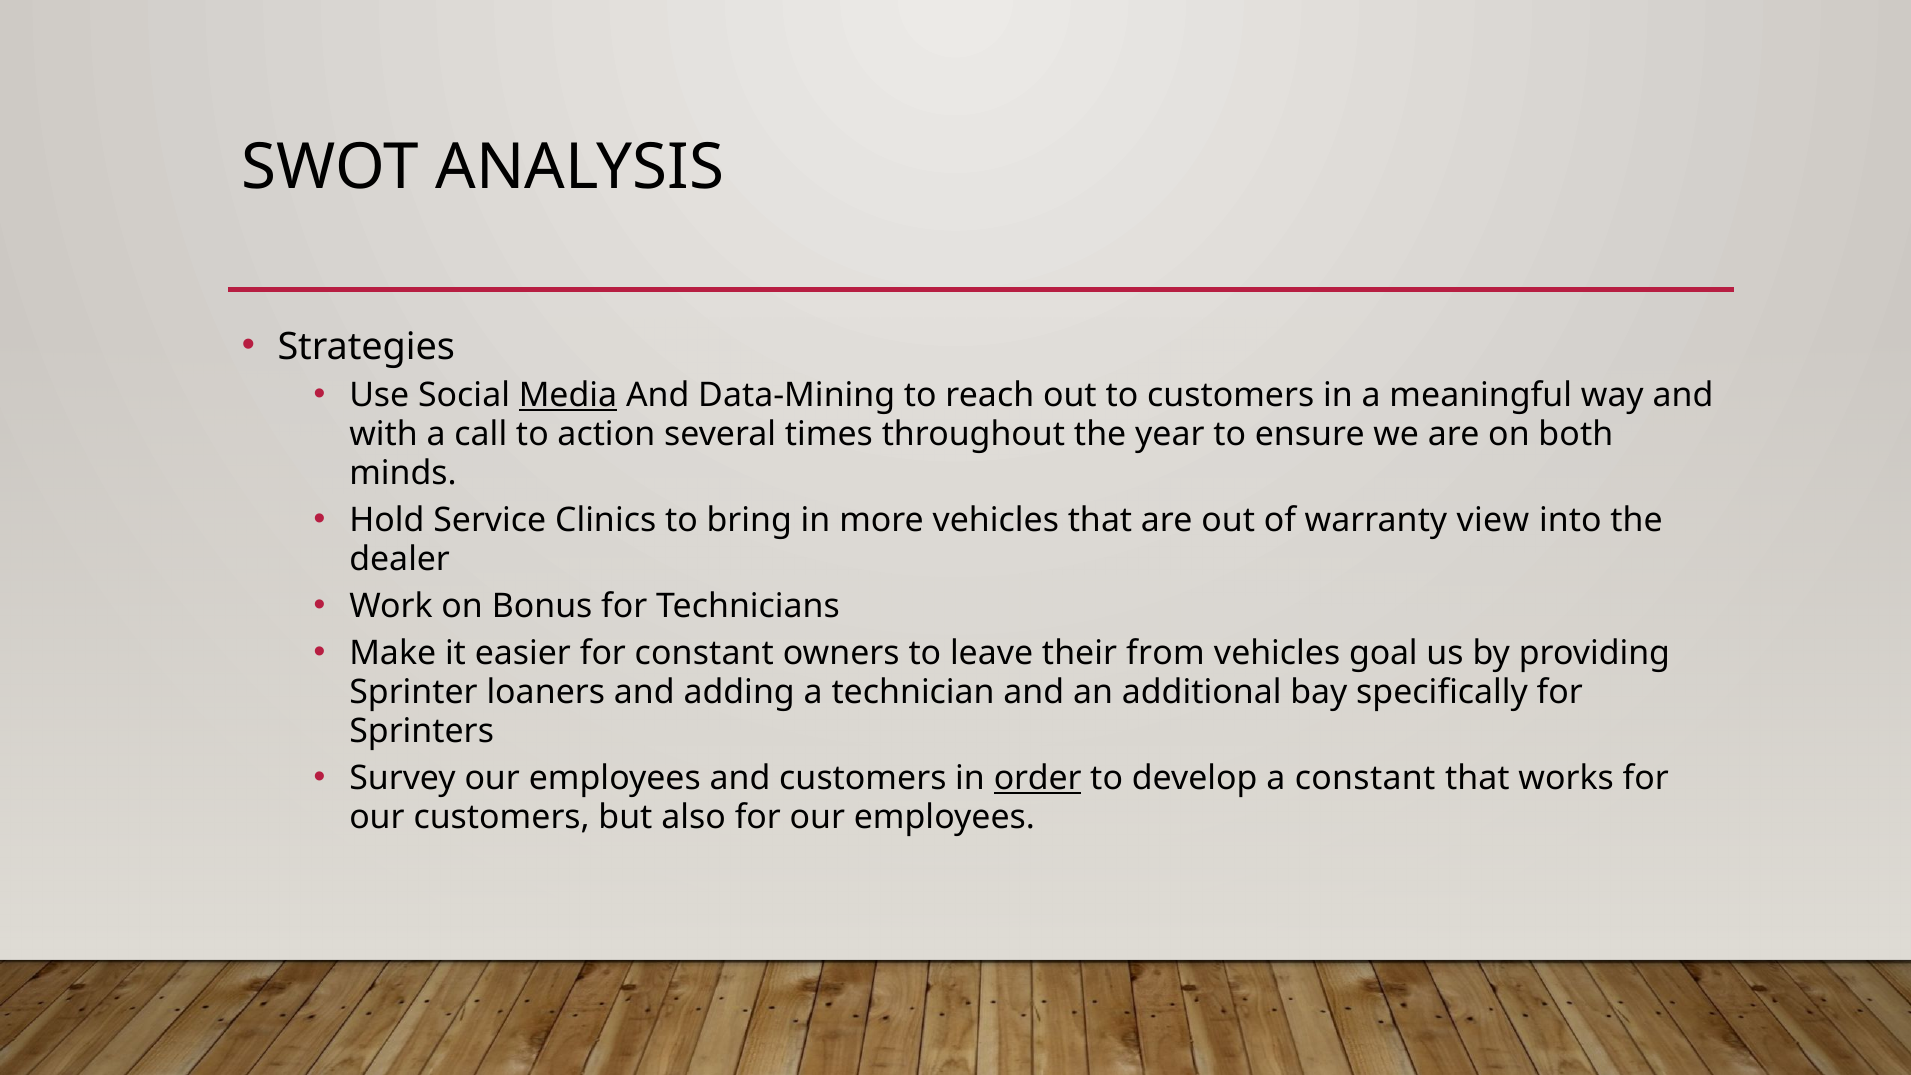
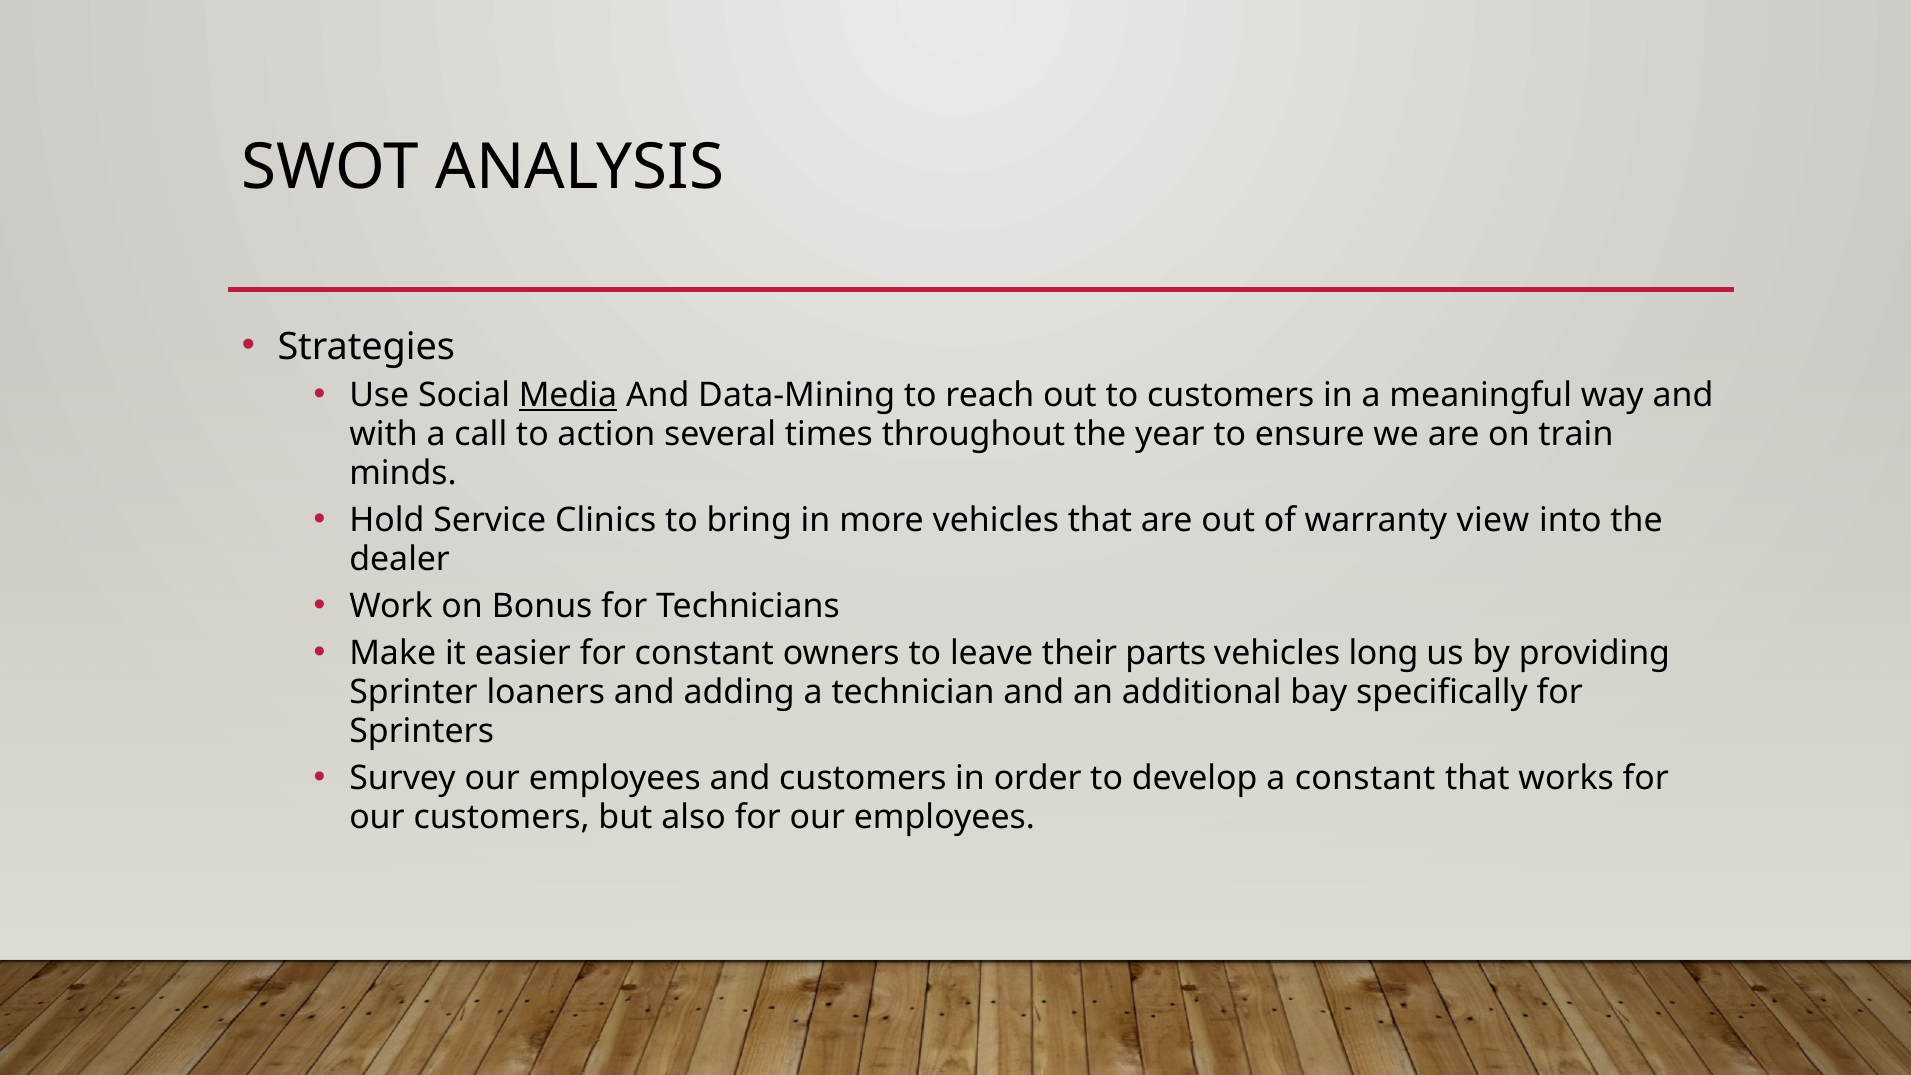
both: both -> train (1576, 435)
from: from -> parts (1166, 653)
goal: goal -> long (1384, 653)
order underline: present -> none (1038, 778)
